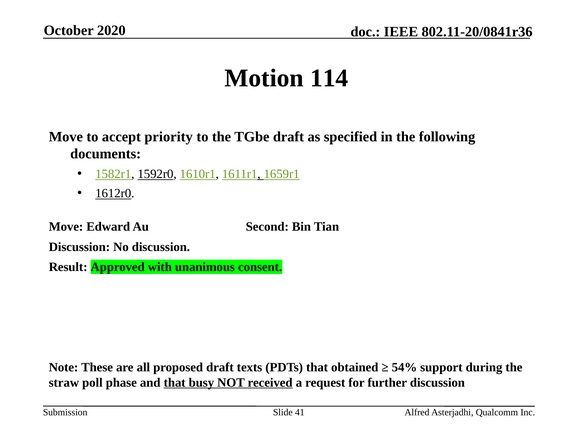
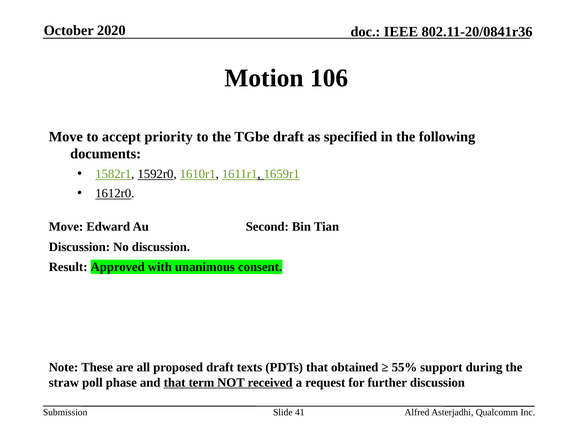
114: 114 -> 106 (329, 78)
54%: 54% -> 55% (404, 367)
busy: busy -> term (201, 382)
